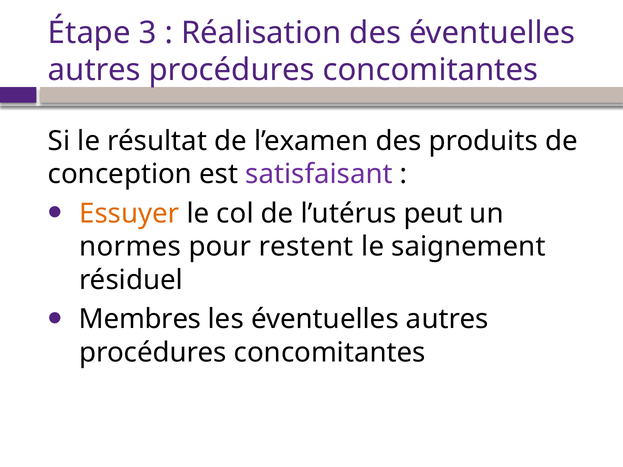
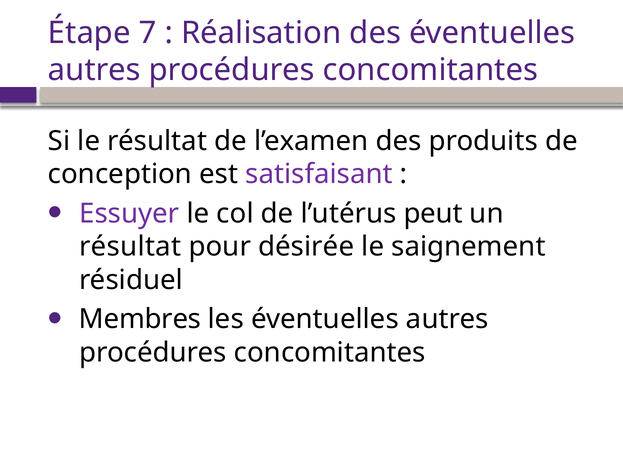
3: 3 -> 7 (148, 33)
Essuyer colour: orange -> purple (129, 214)
normes: normes -> résultat (130, 247)
restent: restent -> désirée (306, 247)
